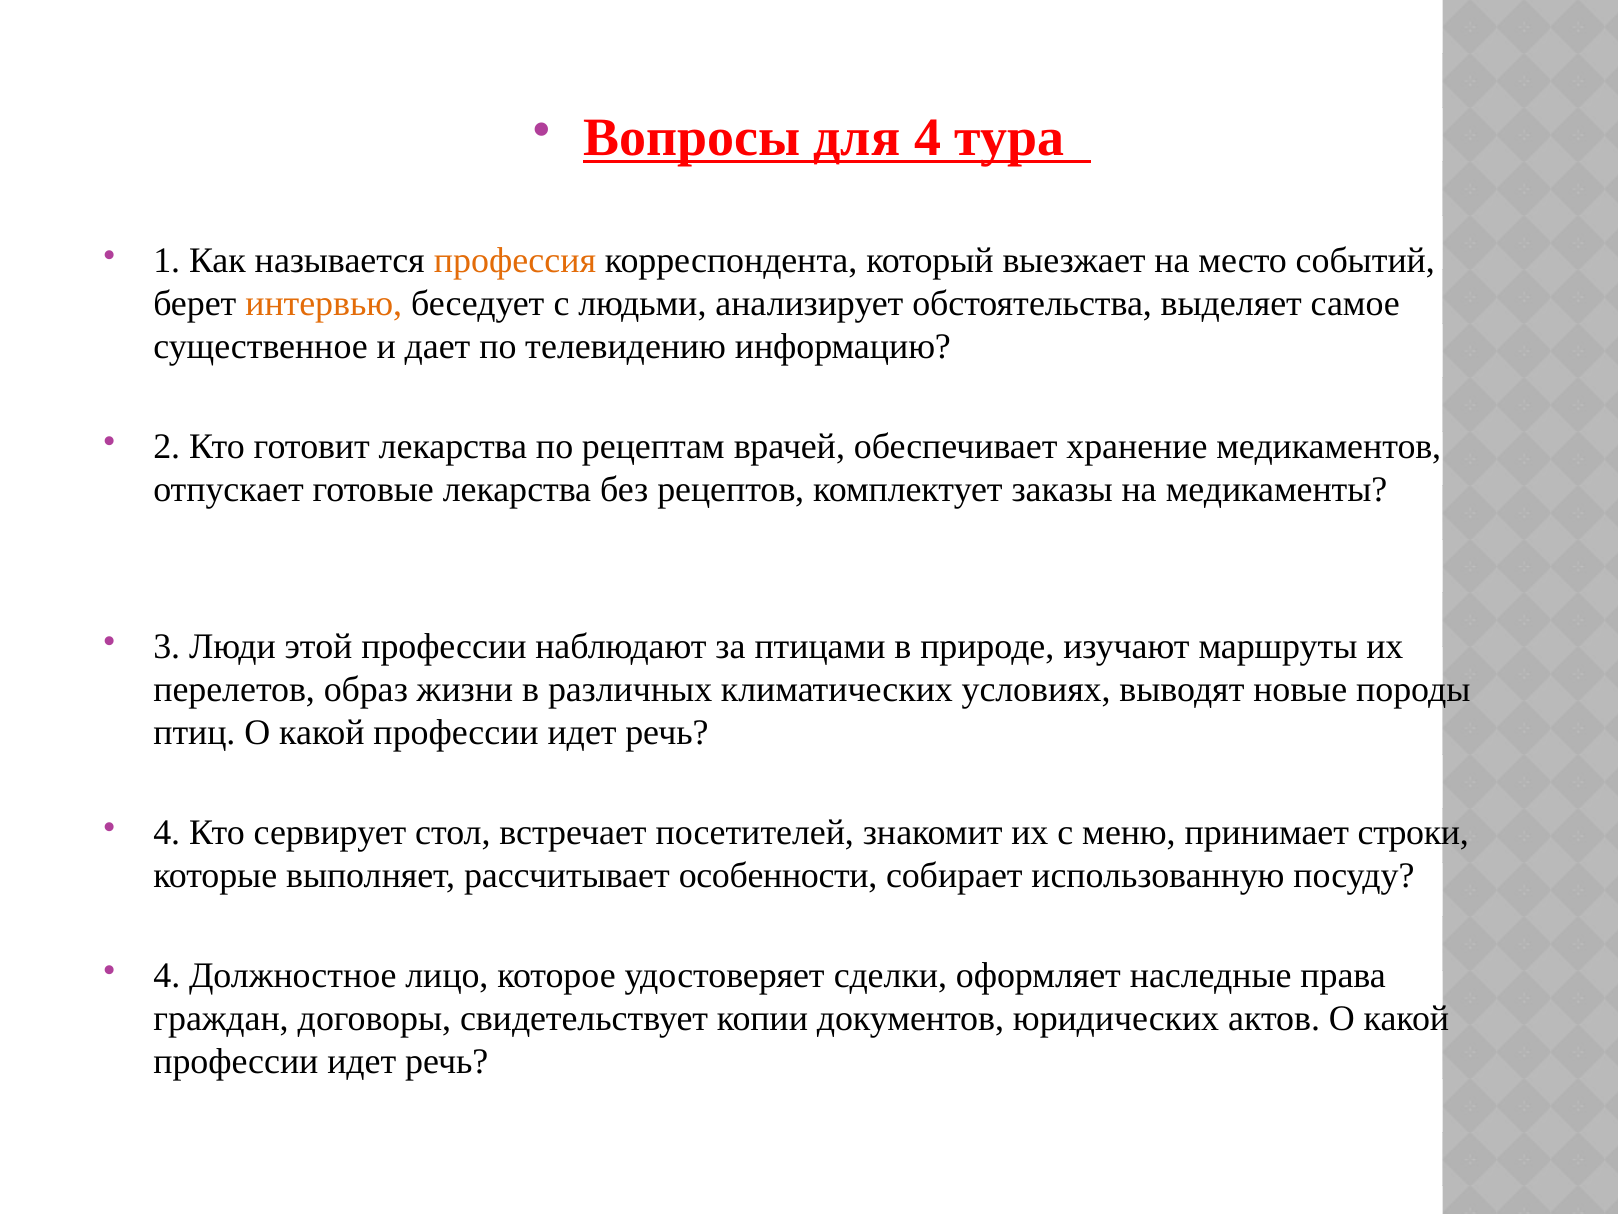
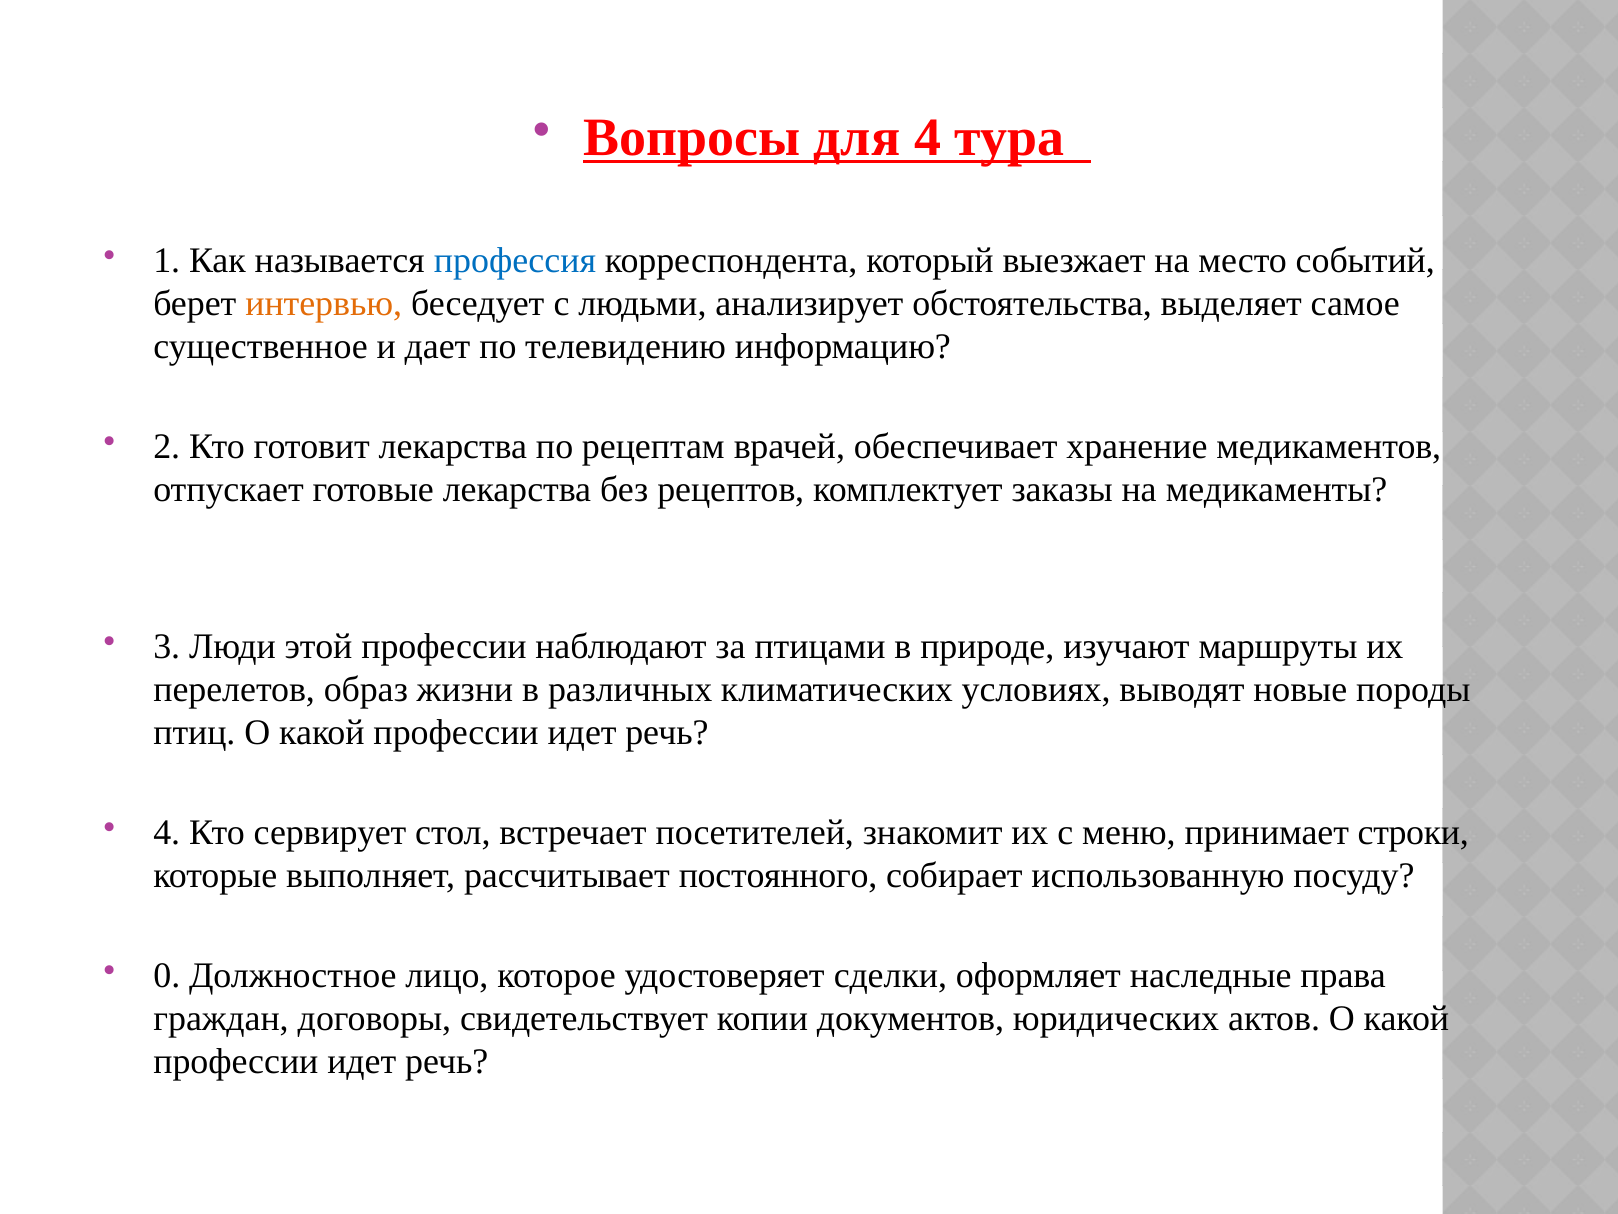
профессия colour: orange -> blue (515, 261)
особенности: особенности -> постоянного (778, 875)
4: 4 -> 0 (167, 975)
